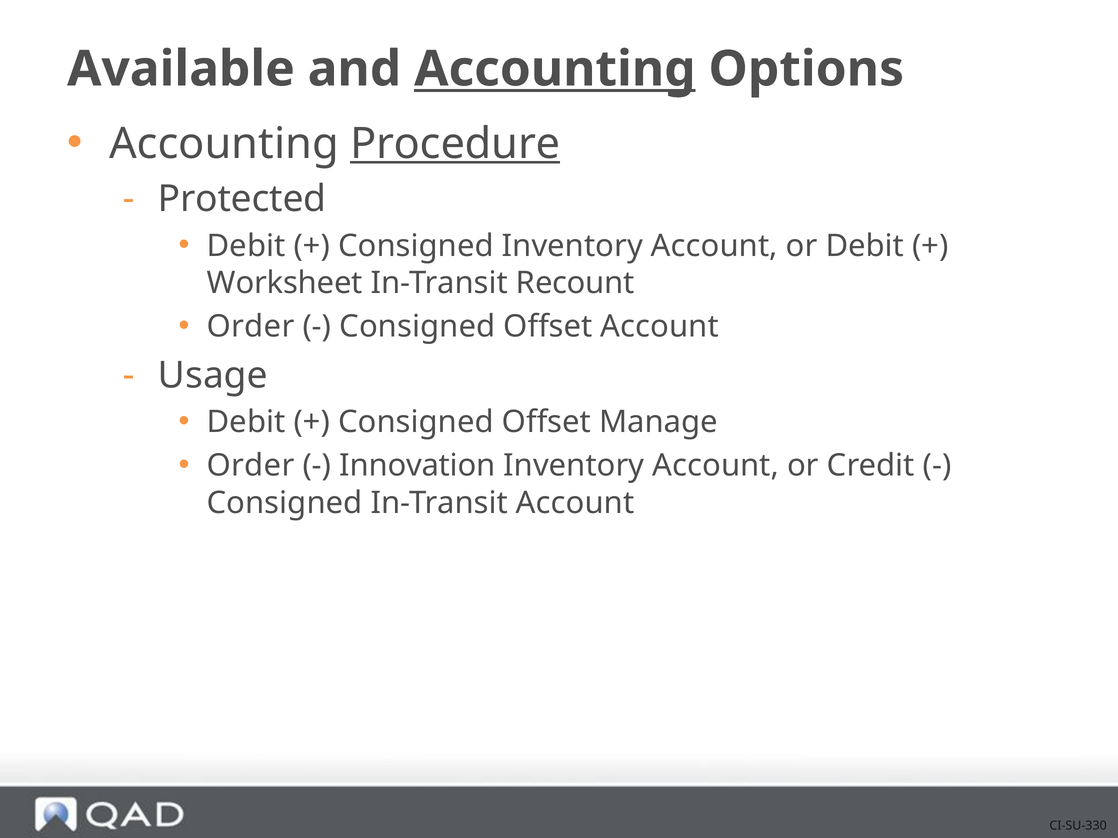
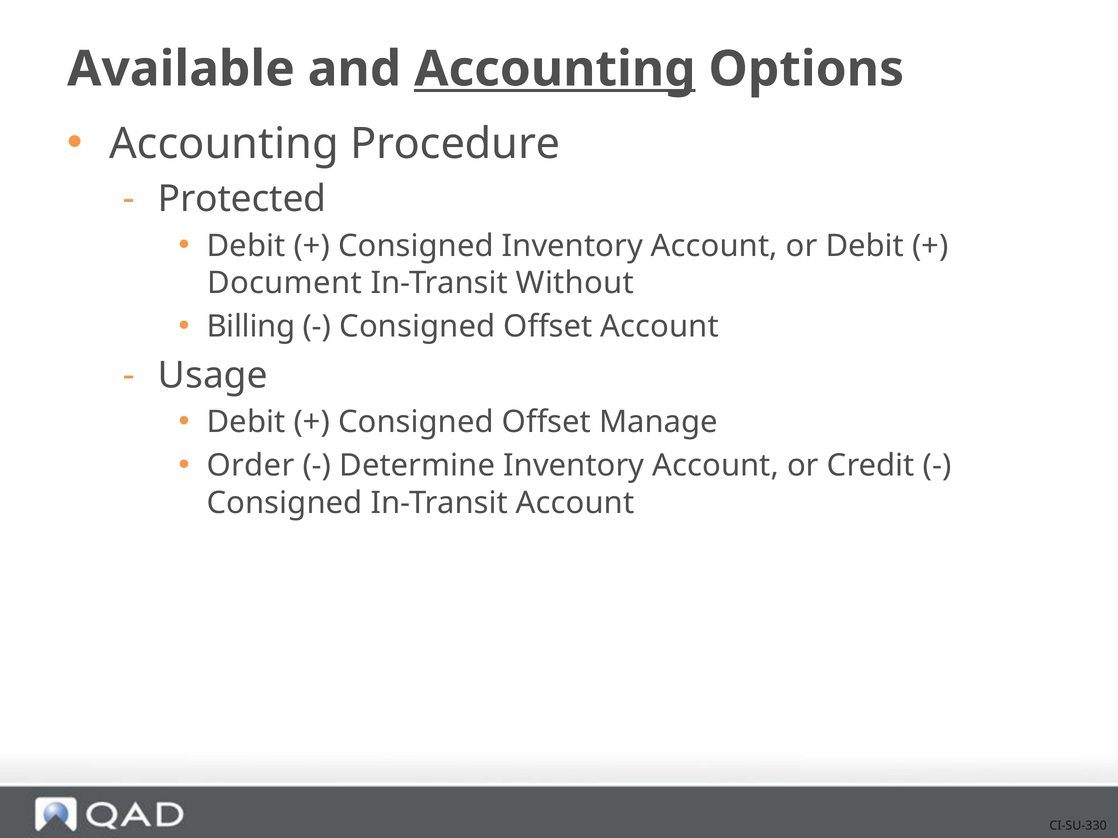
Procedure underline: present -> none (455, 144)
Worksheet: Worksheet -> Document (284, 283)
Recount: Recount -> Without (575, 283)
Order: Order -> Billing (251, 327)
Innovation: Innovation -> Determine (417, 466)
